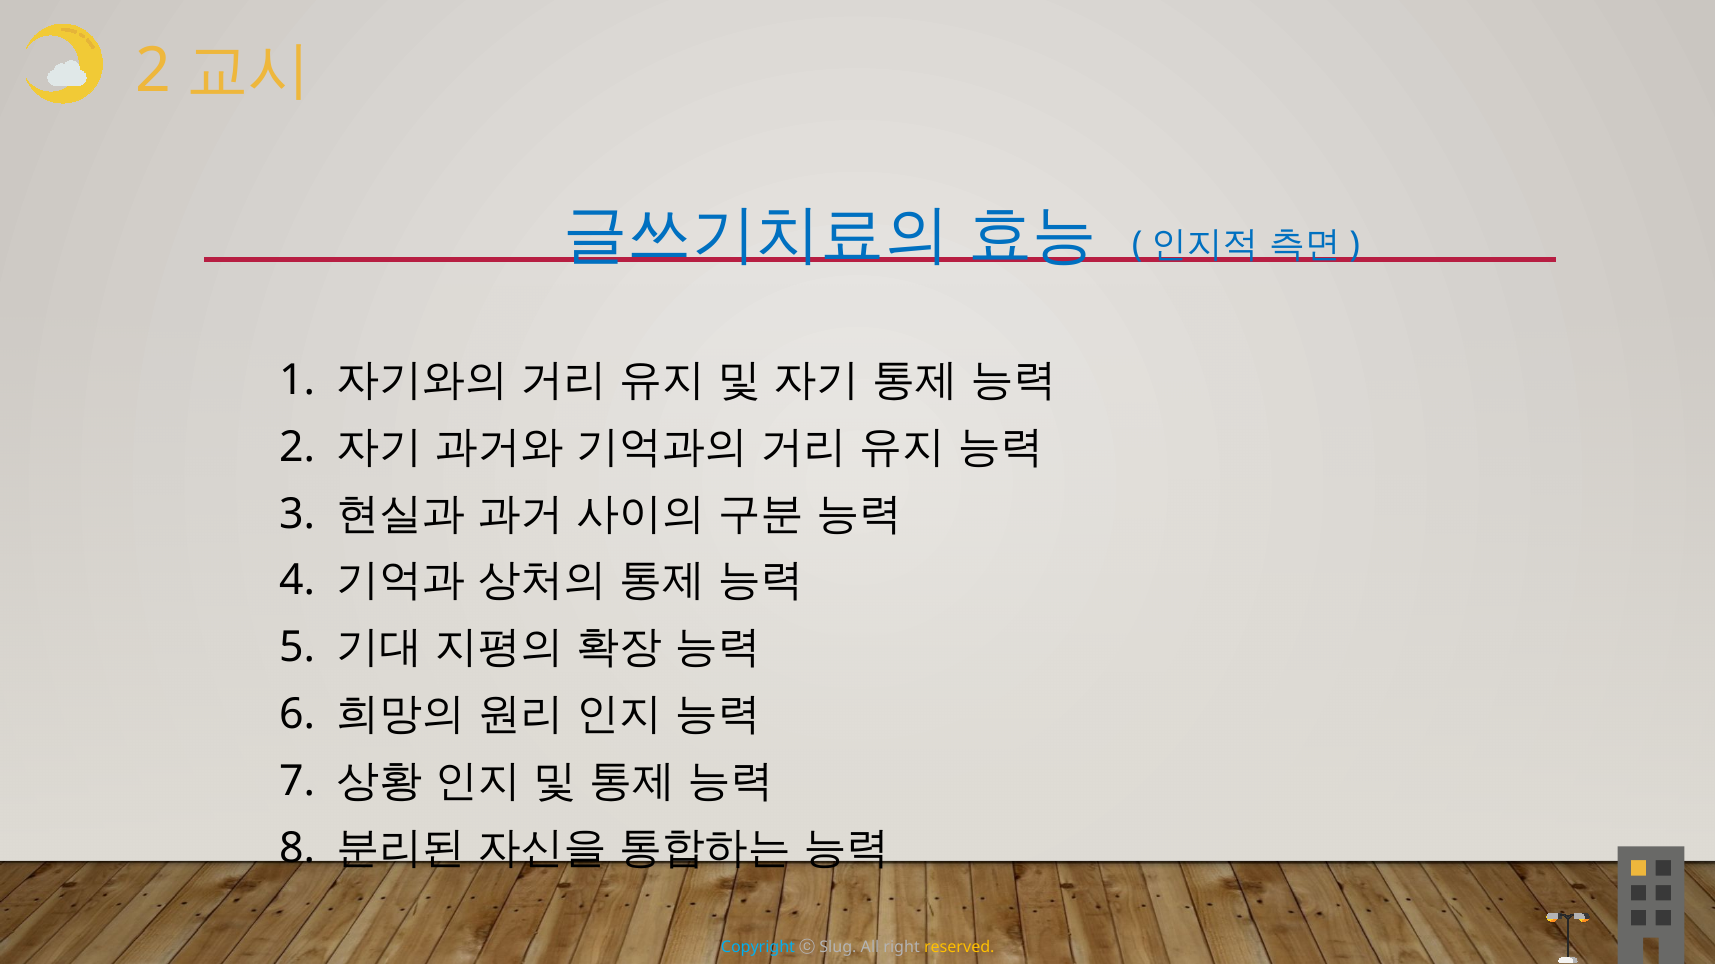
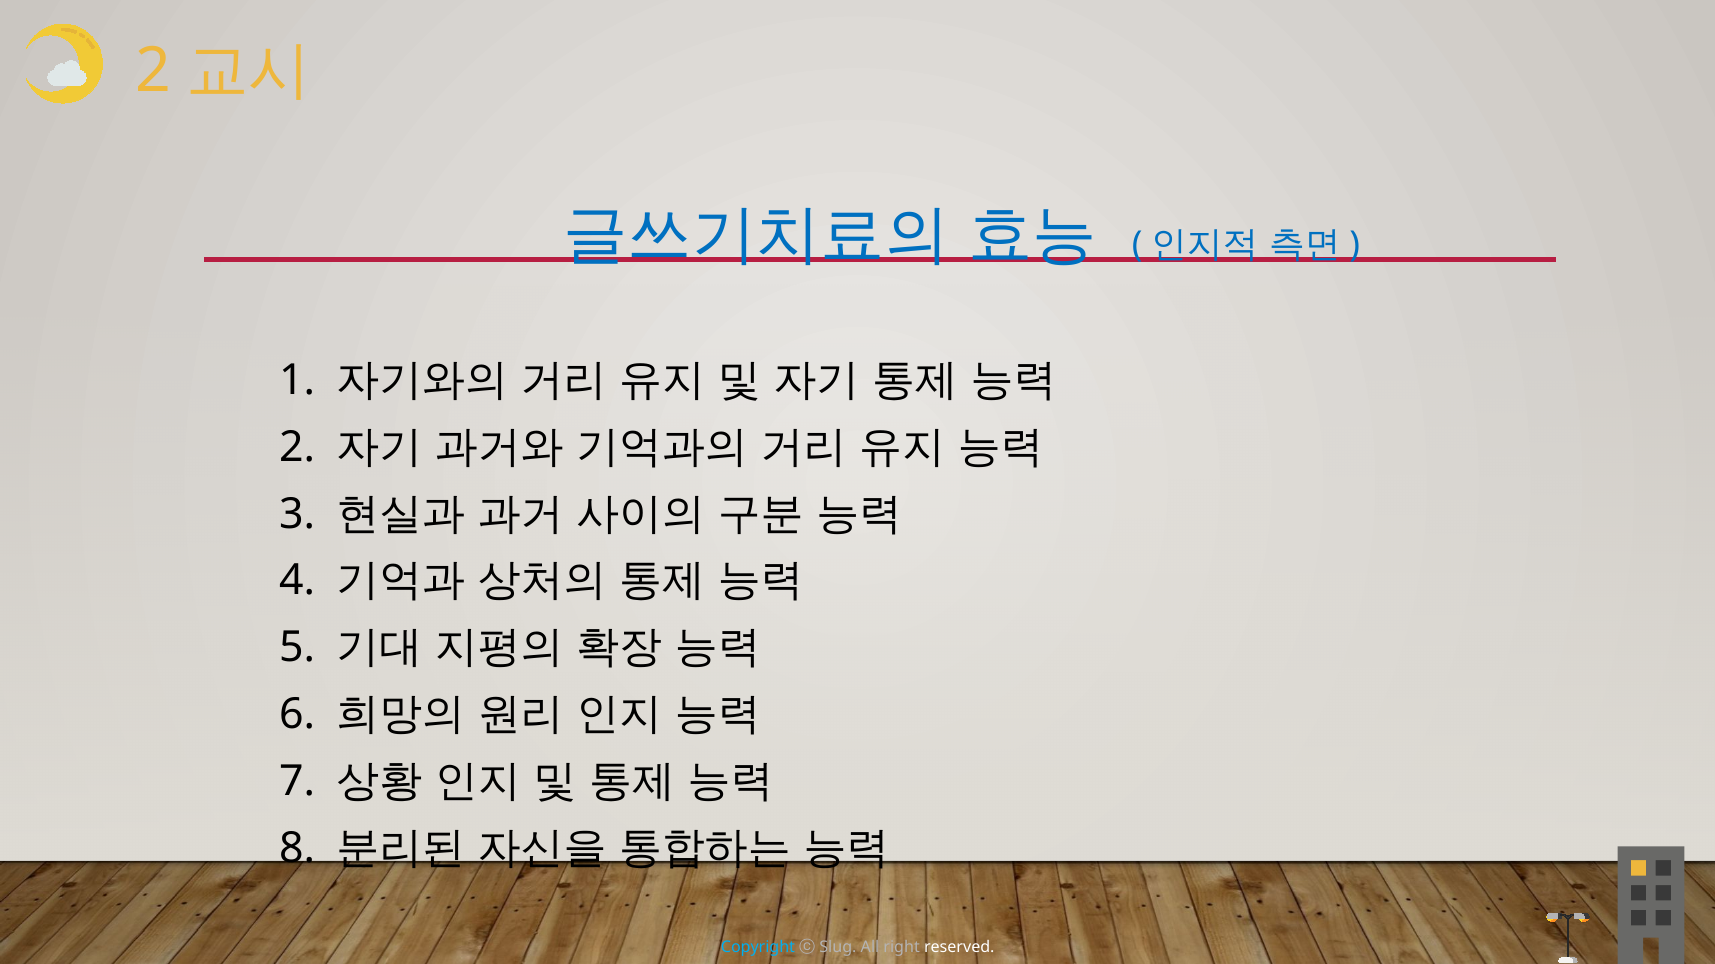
reserved colour: yellow -> white (959, 947)
